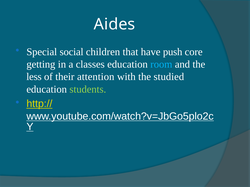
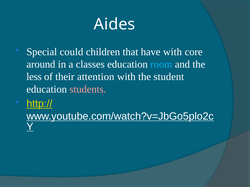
social: social -> could (71, 52)
have push: push -> with (173, 52)
getting: getting -> around (41, 64)
studied: studied -> student (169, 77)
students colour: light green -> pink (88, 89)
